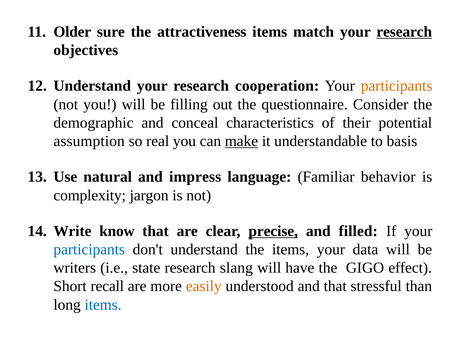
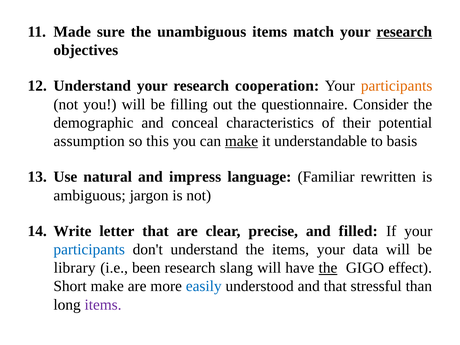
Older: Older -> Made (72, 32)
attractiveness: attractiveness -> unambiguous (202, 32)
real: real -> this (158, 141)
behavior: behavior -> rewritten (388, 177)
complexity: complexity -> ambiguous (90, 195)
know: know -> letter (117, 231)
precise underline: present -> none (273, 231)
writers: writers -> library (75, 268)
state: state -> been (146, 268)
the underline: none -> present (328, 268)
Short recall: recall -> make (107, 286)
easily colour: orange -> blue (204, 286)
items colour: blue -> purple (103, 305)
